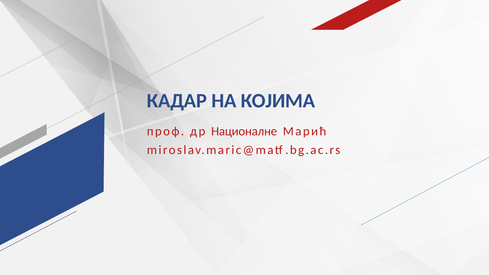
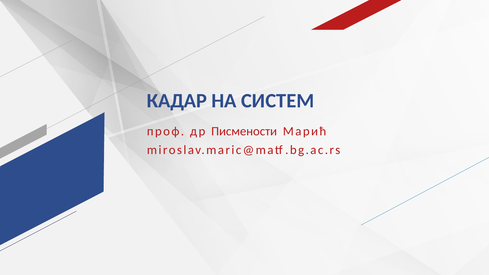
КОЈИМА: КОЈИМА -> СИСТЕМ (278, 101)
Националне: Националне -> Писмености (244, 131)
